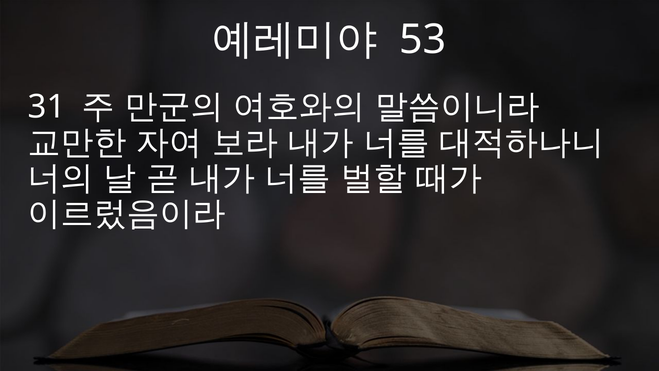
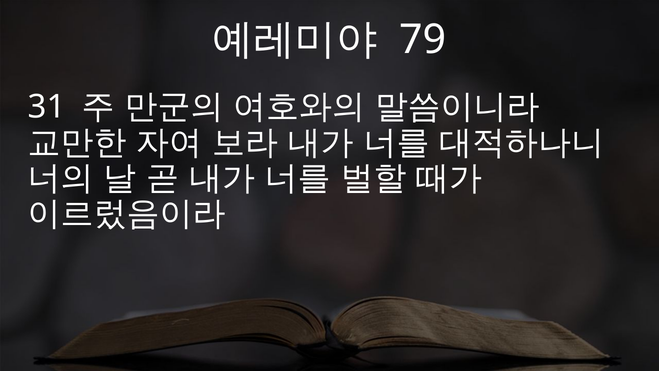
53: 53 -> 79 (423, 40)
